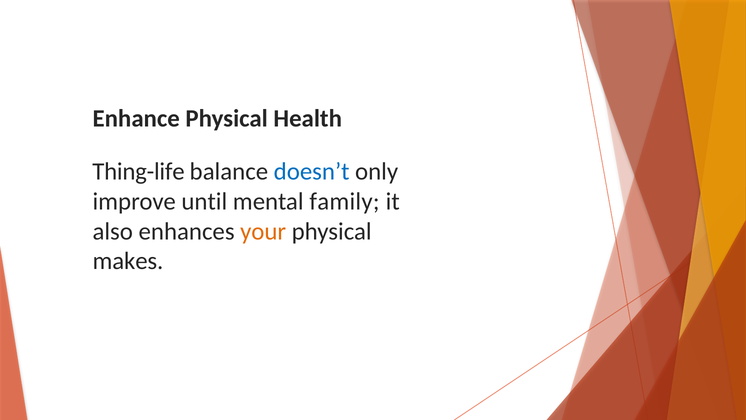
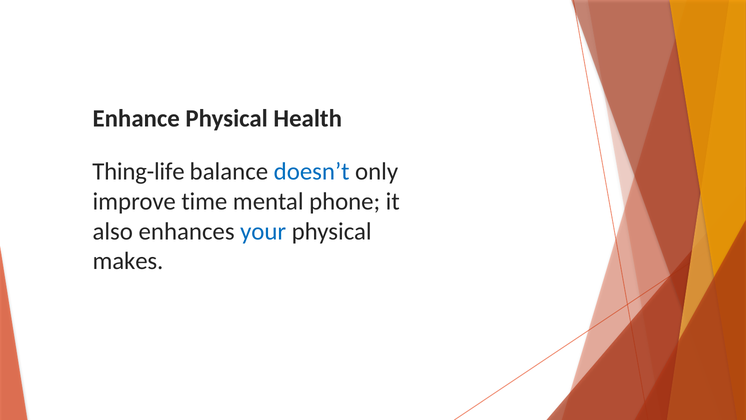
until: until -> time (204, 201)
family: family -> phone (345, 201)
your colour: orange -> blue (263, 231)
